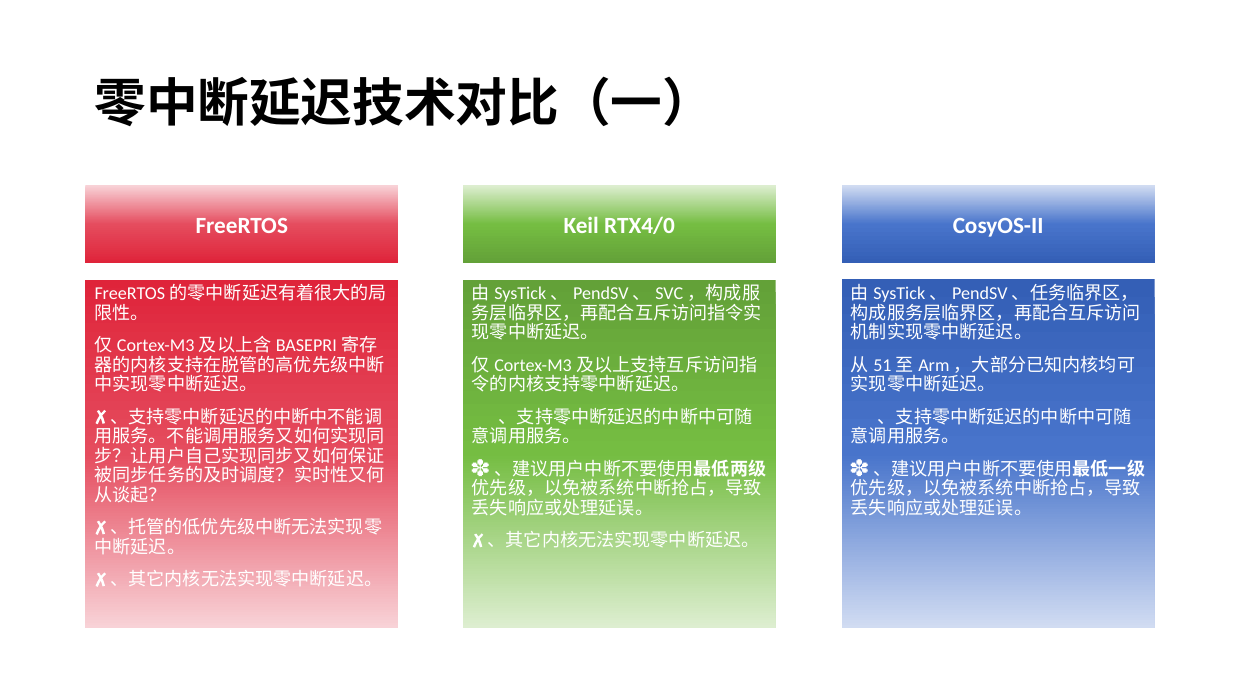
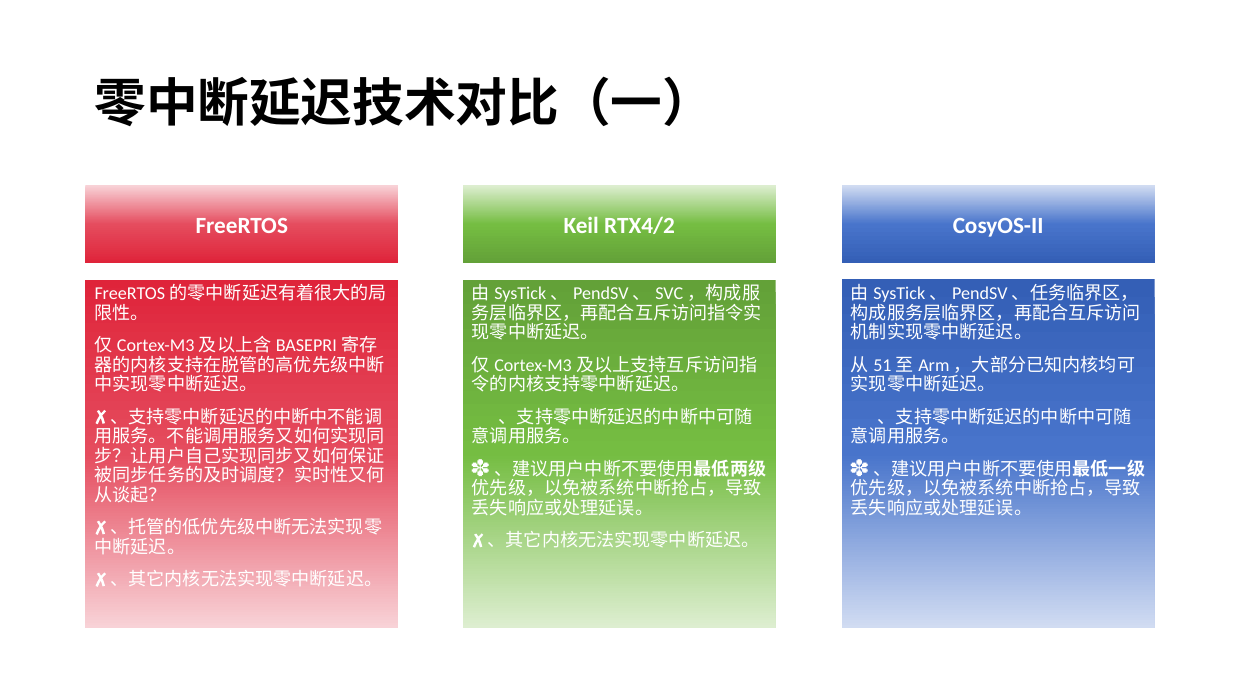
RTX4/0: RTX4/0 -> RTX4/2 (639, 226)
